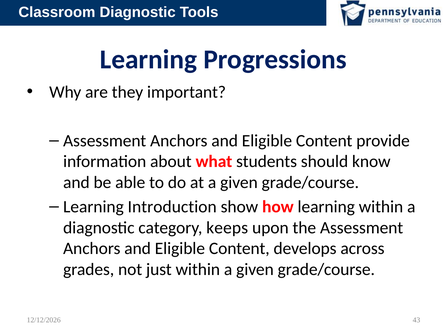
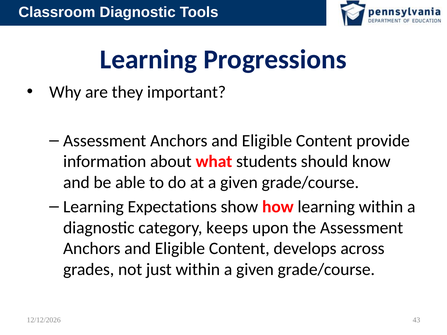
Introduction: Introduction -> Expectations (172, 207)
